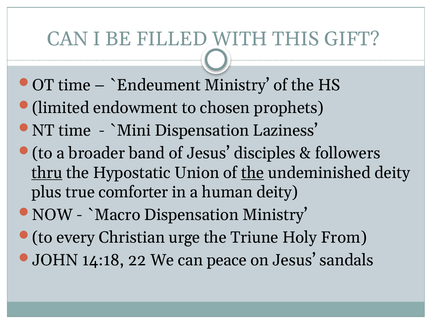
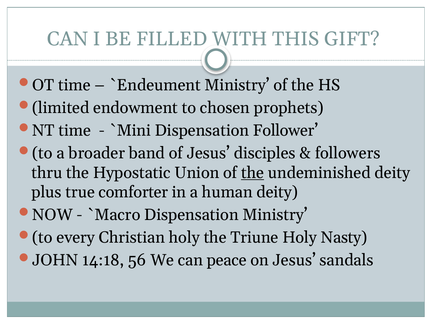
Laziness: Laziness -> Follower (285, 131)
thru underline: present -> none (47, 173)
Christian urge: urge -> holy (184, 238)
From: From -> Nasty (344, 238)
22: 22 -> 56 (137, 260)
